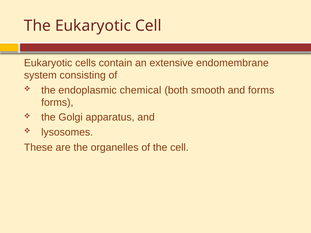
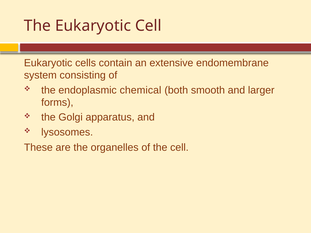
and forms: forms -> larger (261, 90)
